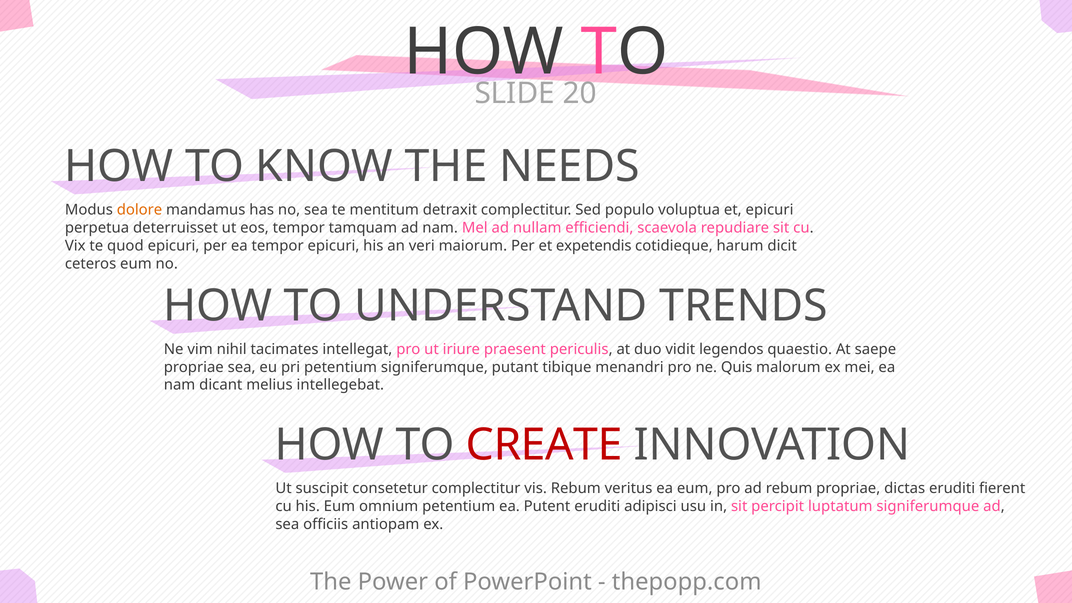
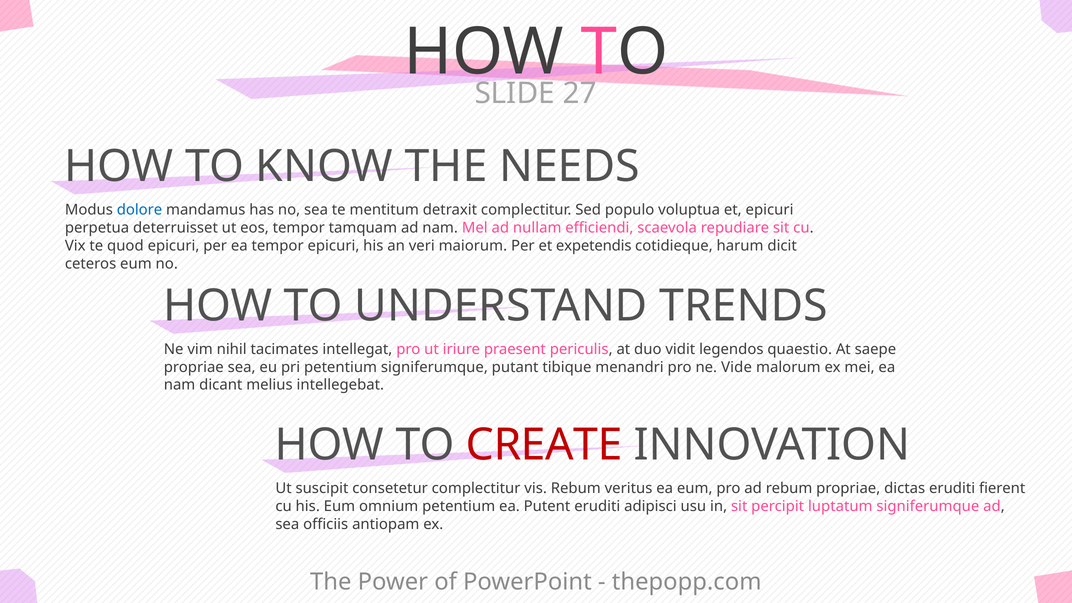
20: 20 -> 27 (580, 93)
dolore colour: orange -> blue (140, 210)
Quis: Quis -> Vide (737, 367)
